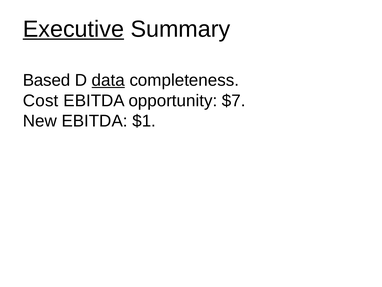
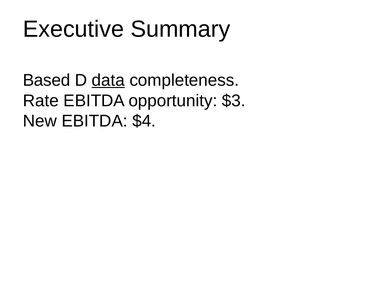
Executive underline: present -> none (73, 29)
Cost: Cost -> Rate (41, 100)
$7: $7 -> $3 (234, 100)
$1: $1 -> $4 (144, 121)
